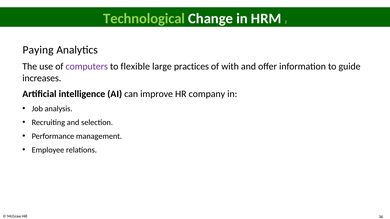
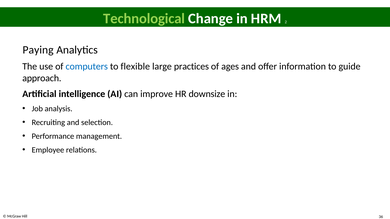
computers colour: purple -> blue (87, 67)
with: with -> ages (230, 67)
increases: increases -> approach (42, 78)
company: company -> downsize (207, 94)
